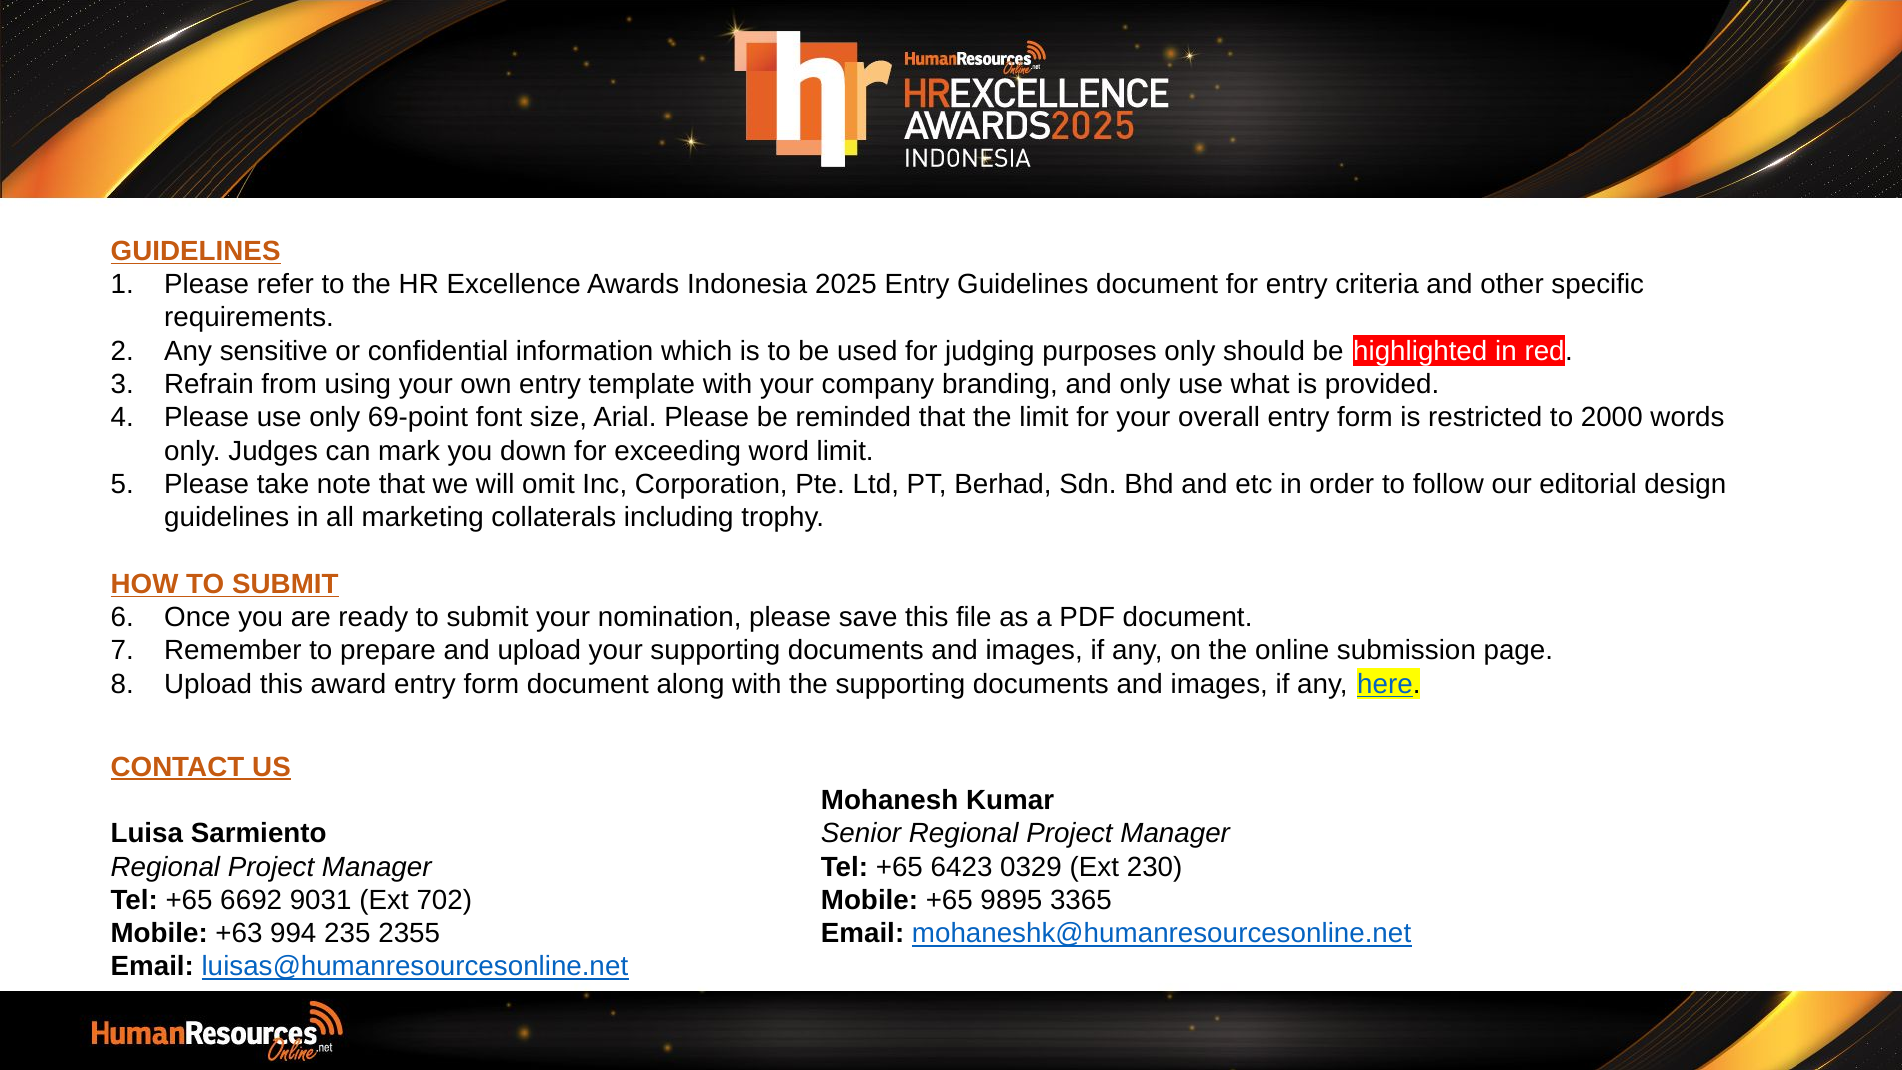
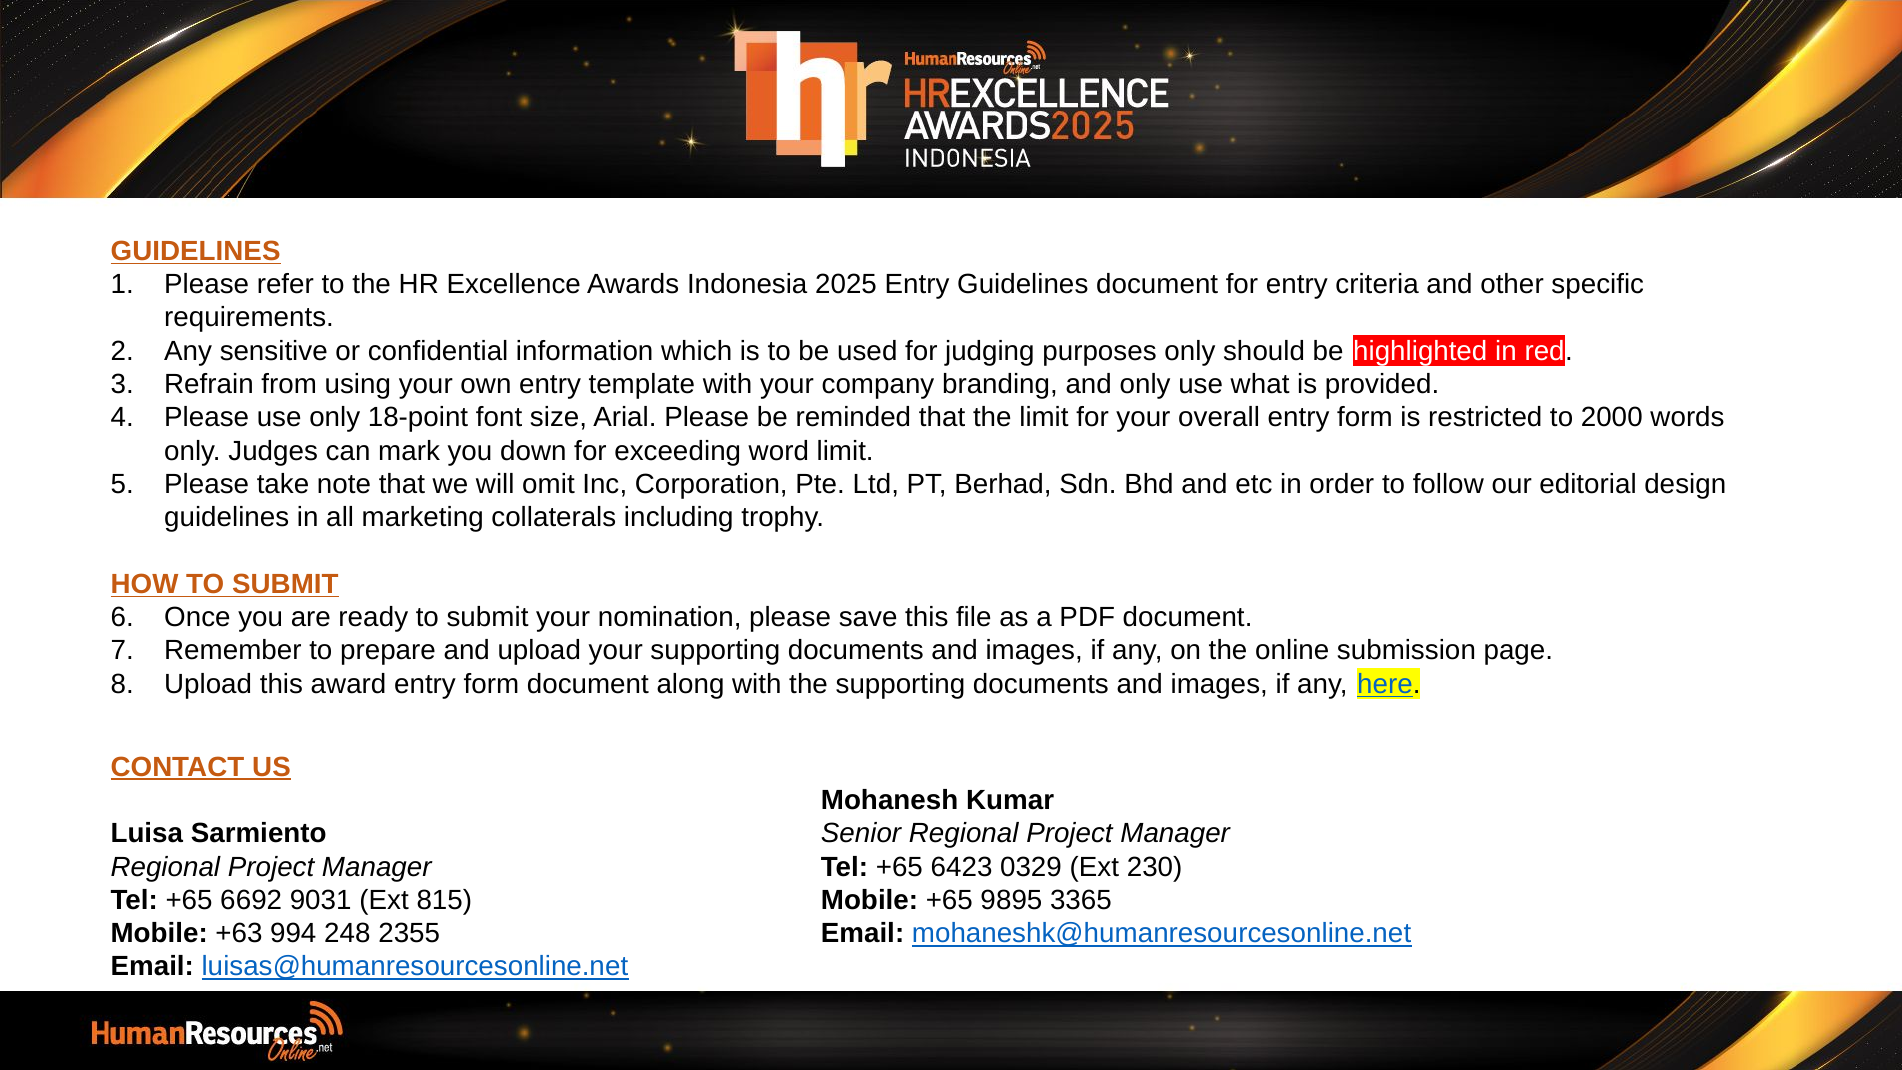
69-point: 69-point -> 18-point (418, 417)
702: 702 -> 815 (444, 900)
235: 235 -> 248 (347, 933)
